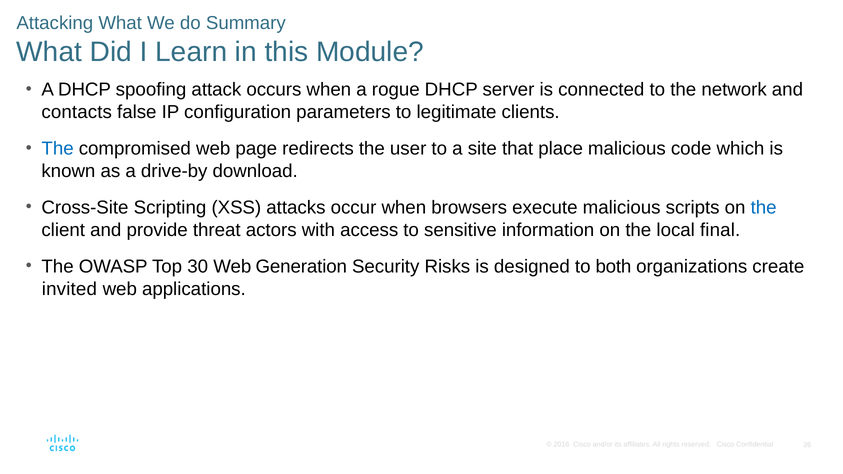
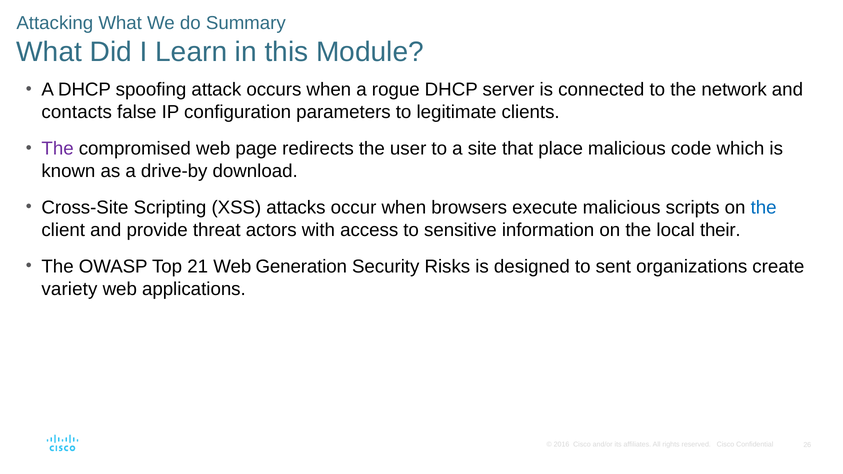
The colour: blue -> purple (58, 149)
final: final -> their (720, 230)
30: 30 -> 21 (198, 267)
both: both -> sent (613, 267)
invited: invited -> variety (69, 289)
